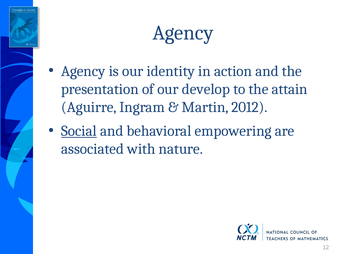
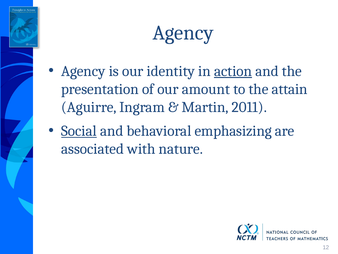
action underline: none -> present (233, 71)
develop: develop -> amount (206, 89)
2012: 2012 -> 2011 (249, 107)
empowering: empowering -> emphasizing (233, 131)
